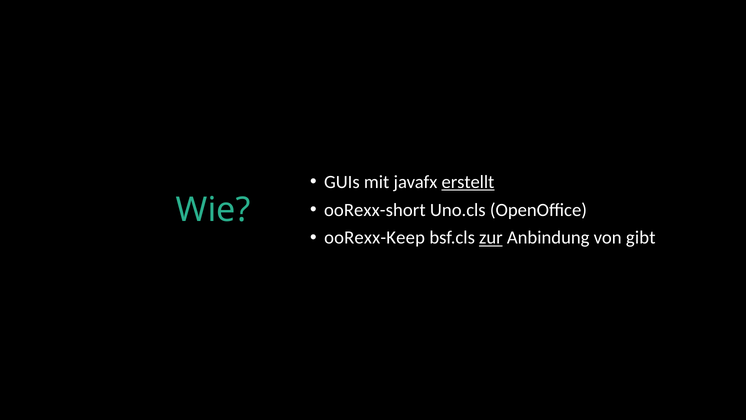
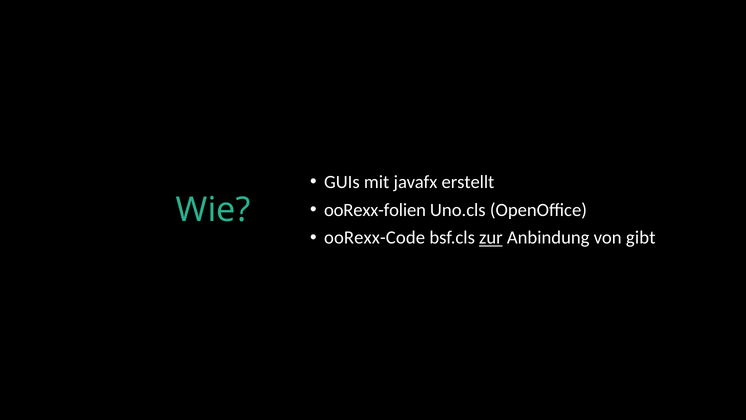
erstellt underline: present -> none (468, 182)
ooRexx-short: ooRexx-short -> ooRexx-folien (375, 210)
ooRexx-Keep: ooRexx-Keep -> ooRexx-Code (375, 238)
